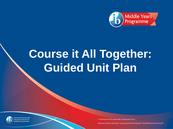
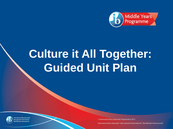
Course: Course -> Culture (49, 54)
